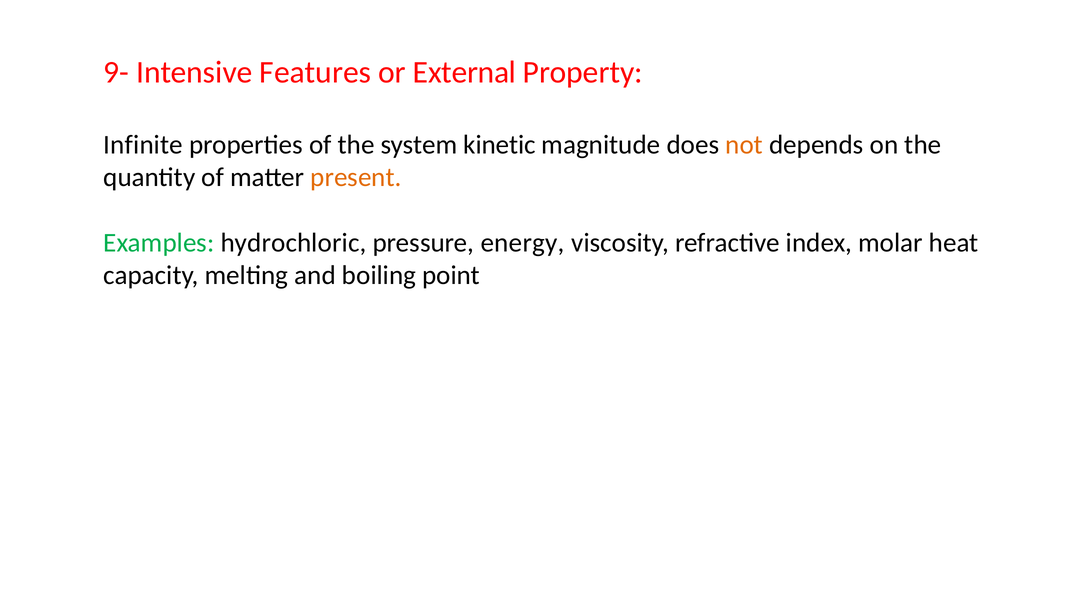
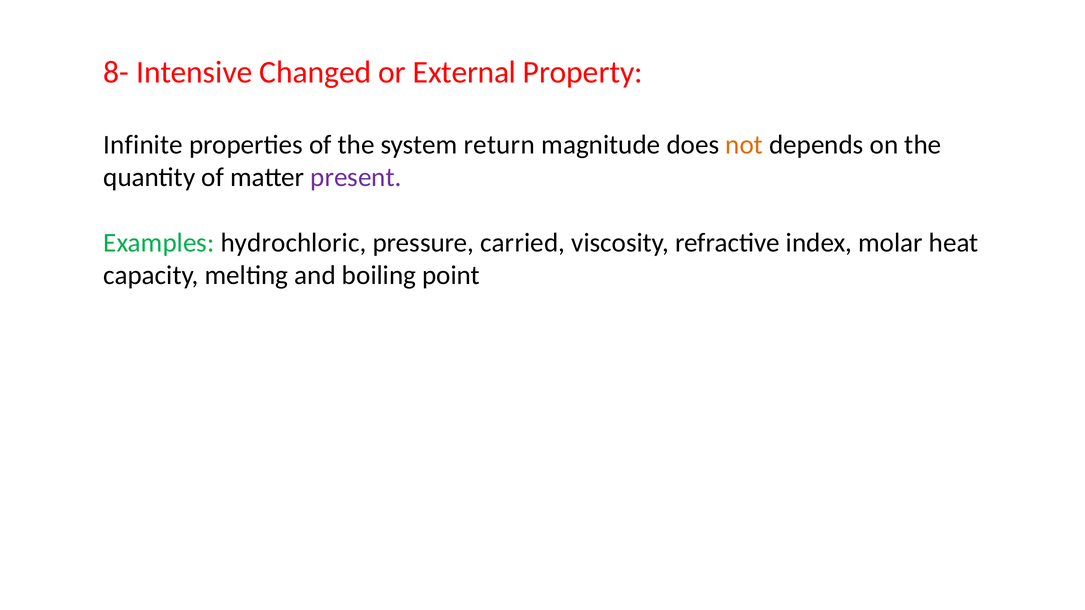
9-: 9- -> 8- (116, 72)
Features: Features -> Changed (315, 72)
kinetic: kinetic -> return (499, 145)
present colour: orange -> purple (356, 178)
energy: energy -> carried (523, 243)
